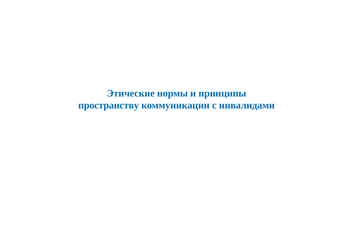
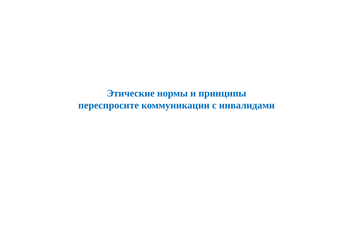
пространству: пространству -> переспросите (109, 105)
